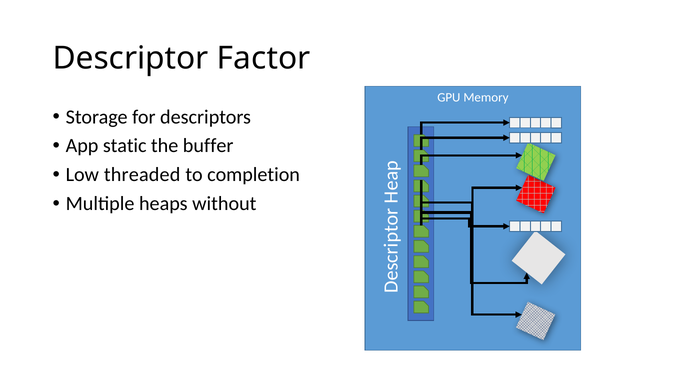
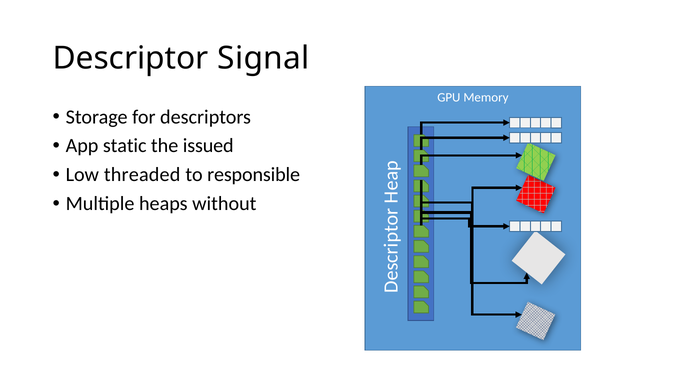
Factor: Factor -> Signal (263, 58)
buffer: buffer -> issued (208, 146)
completion: completion -> responsible (254, 175)
